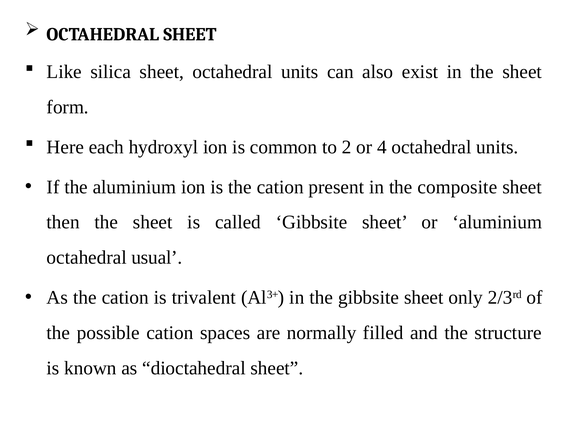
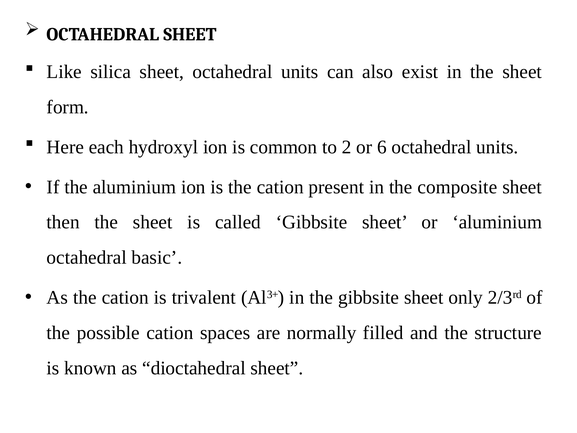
4: 4 -> 6 (382, 147)
usual: usual -> basic (157, 257)
